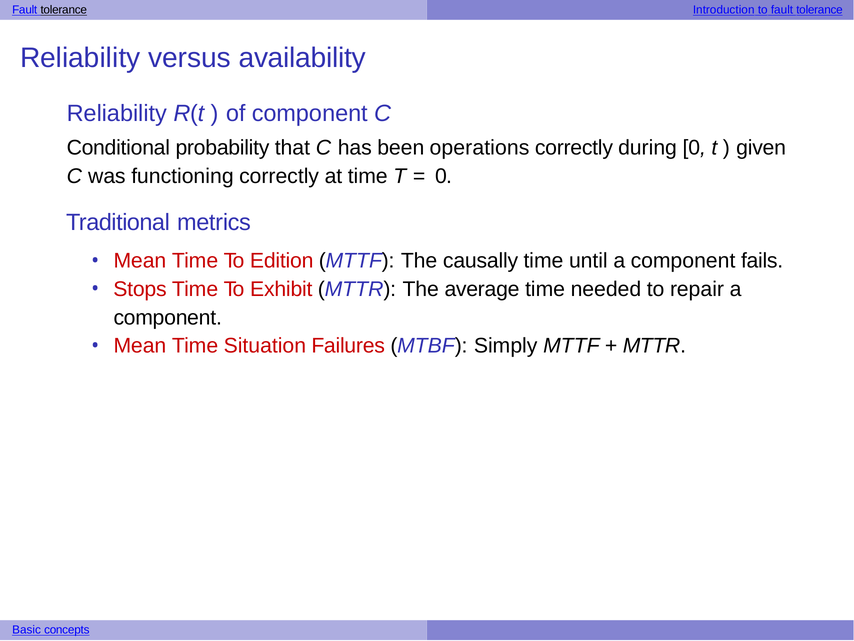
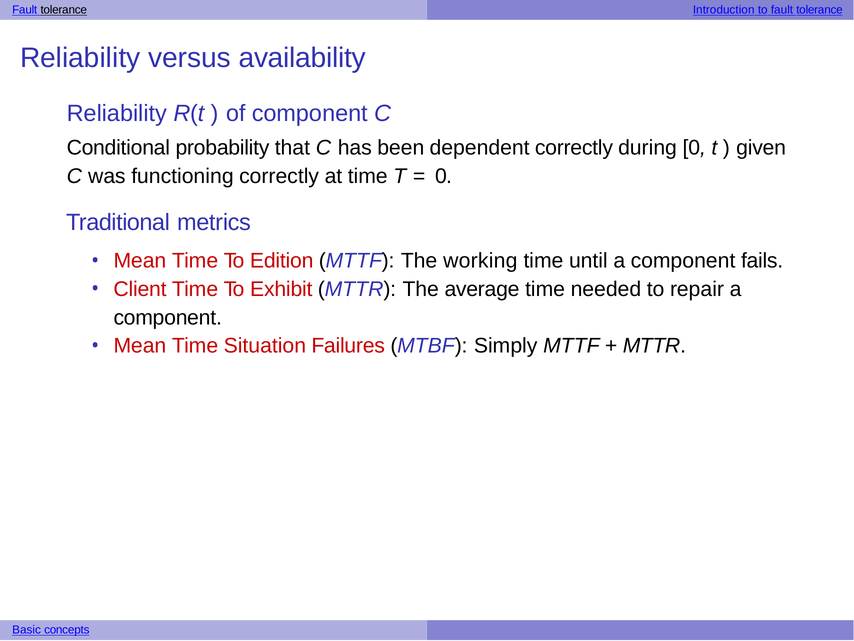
operations: operations -> dependent (480, 148)
causally: causally -> working (480, 261)
Stops: Stops -> Client (140, 289)
